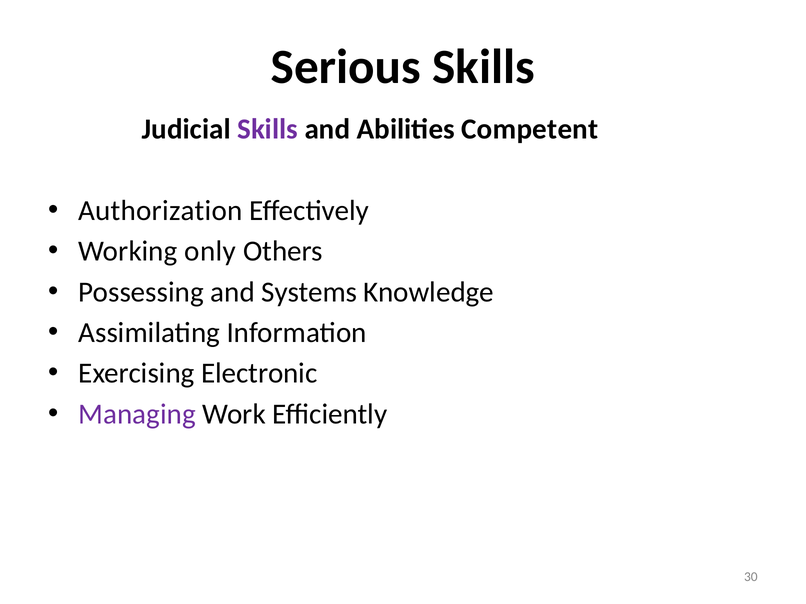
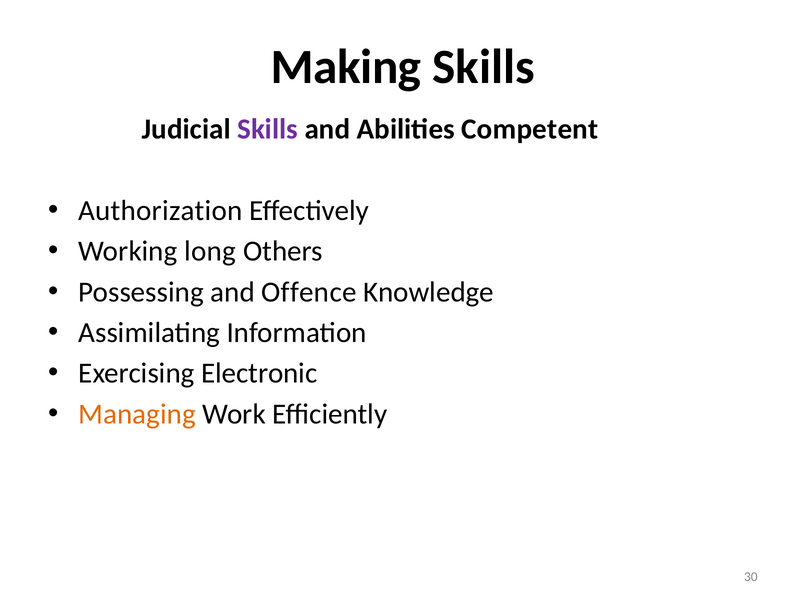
Serious: Serious -> Making (346, 67)
only: only -> long (210, 252)
Systems: Systems -> Offence (309, 292)
Managing colour: purple -> orange (137, 414)
